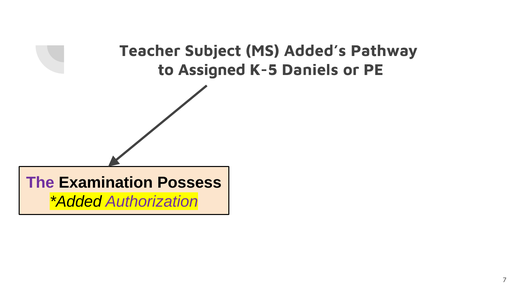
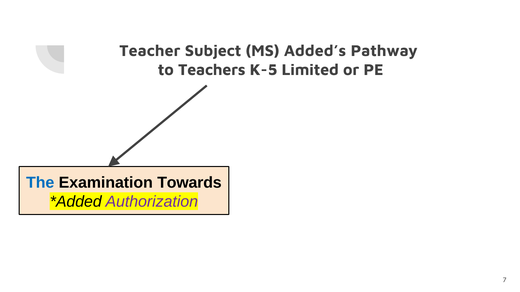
Assigned: Assigned -> Teachers (212, 70)
Daniels: Daniels -> Limited (310, 70)
The colour: purple -> blue (40, 183)
Possess: Possess -> Towards (189, 183)
